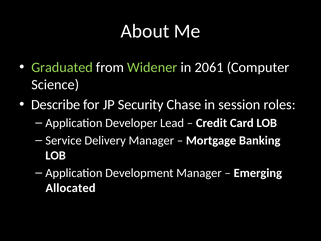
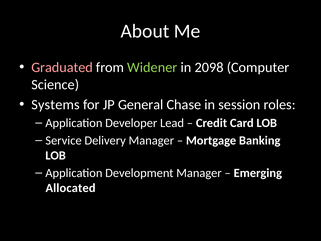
Graduated colour: light green -> pink (62, 67)
2061: 2061 -> 2098 (209, 67)
Describe: Describe -> Systems (56, 104)
Security: Security -> General (141, 104)
